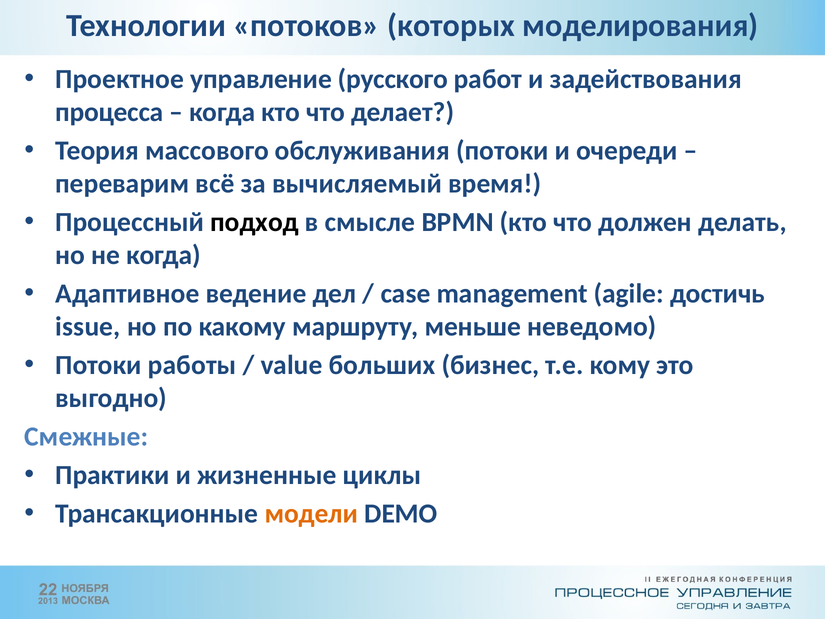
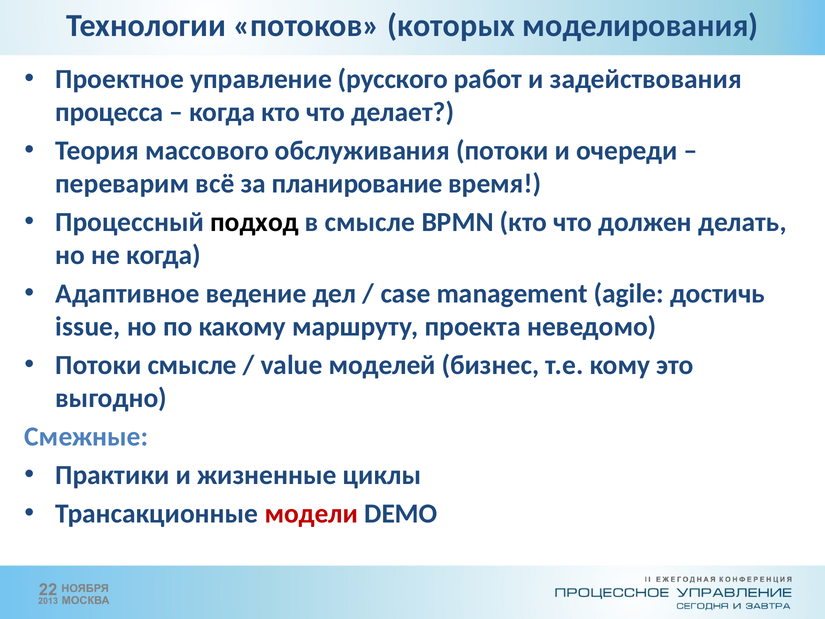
вычисляемый: вычисляемый -> планирование (357, 184)
меньше: меньше -> проекта (473, 327)
Потоки работы: работы -> смысле (192, 365)
больших: больших -> моделей (382, 365)
модели colour: orange -> red (311, 514)
